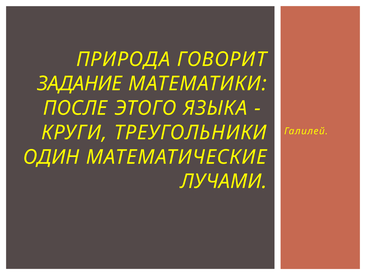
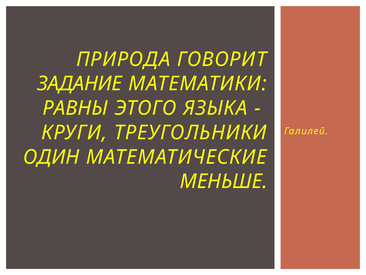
ПОСЛЕ: ПОСЛЕ -> РАВНЫ (75, 108)
ЛУЧАМИ: ЛУЧАМИ -> МЕНЬШЕ (224, 181)
